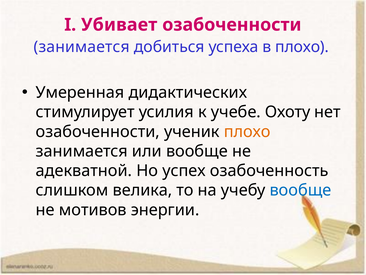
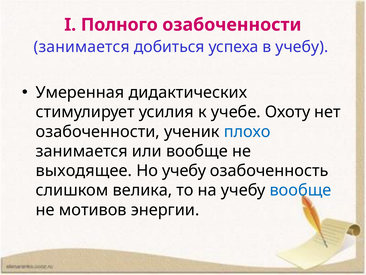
Убивает: Убивает -> Полного (119, 25)
в плохо: плохо -> учебу (302, 47)
плохо colour: orange -> blue (247, 131)
адекватной: адекватной -> выходящее (84, 170)
Но успех: успех -> учебу (184, 170)
